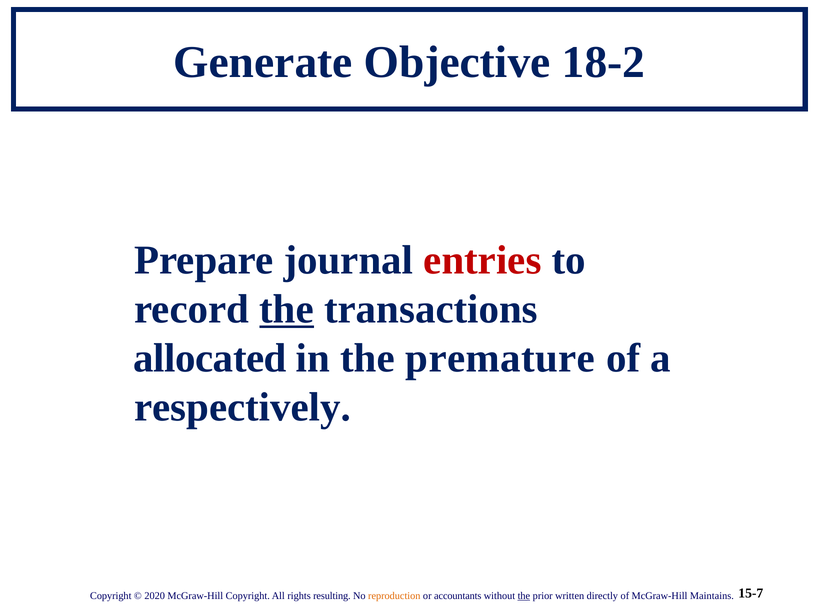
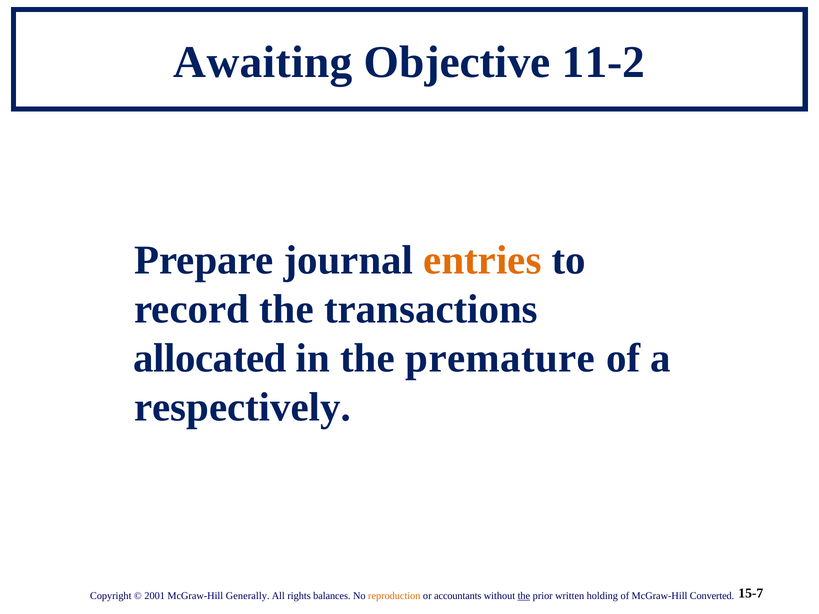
Generate: Generate -> Awaiting (263, 63)
18-2: 18-2 -> 11-2 (603, 63)
entries colour: red -> orange (482, 260)
the underline: present -> none (287, 309)
2020: 2020 -> 2001 (155, 596)
McGraw-Hill Copyright: Copyright -> Generally (248, 596)
resulting: resulting -> balances (332, 596)
directly: directly -> holding (602, 596)
Maintains: Maintains -> Converted (712, 596)
